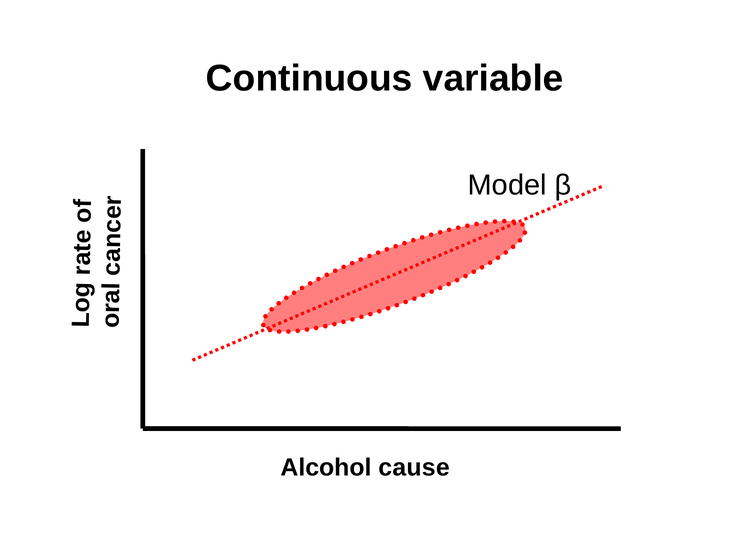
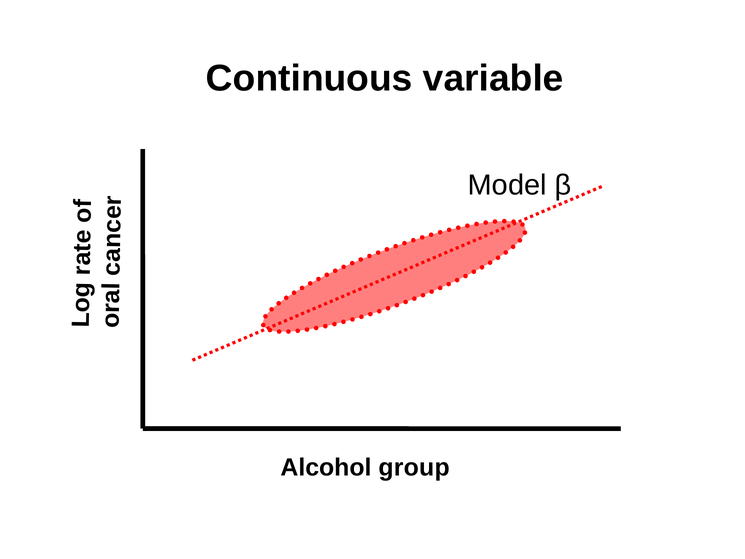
cause: cause -> group (414, 467)
